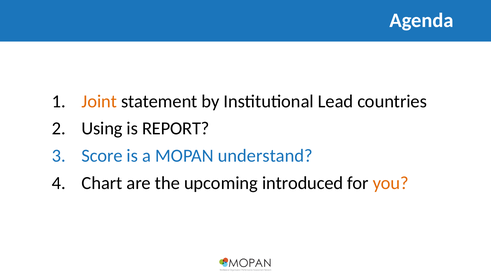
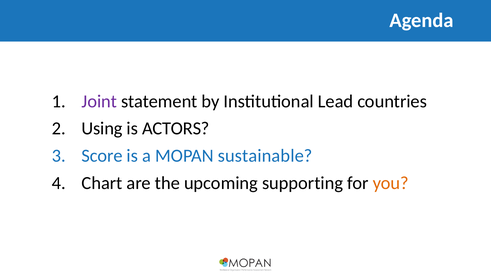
Joint colour: orange -> purple (99, 101)
REPORT: REPORT -> ACTORS (176, 129)
understand: understand -> sustainable (265, 156)
introduced: introduced -> supporting (303, 183)
